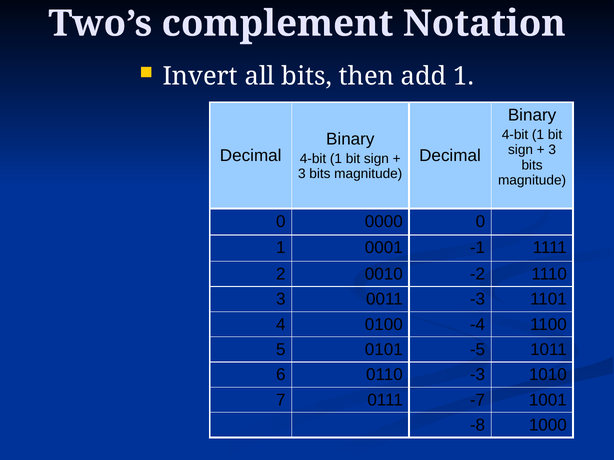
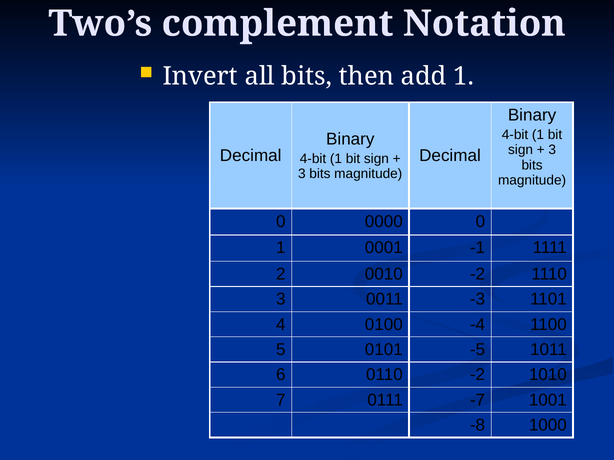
0110 -3: -3 -> -2 (477, 375)
